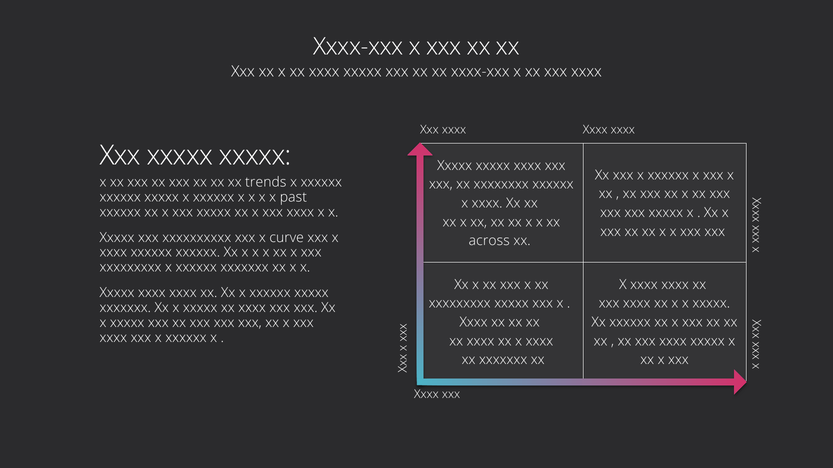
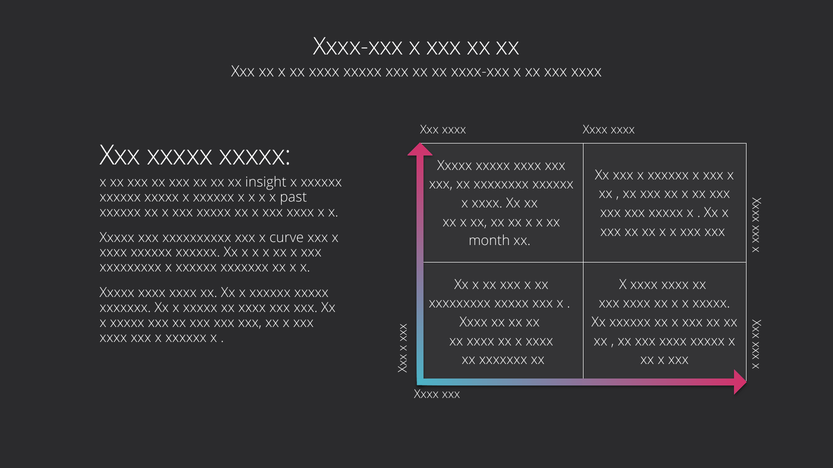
trends: trends -> insight (266, 182)
across: across -> month (489, 241)
